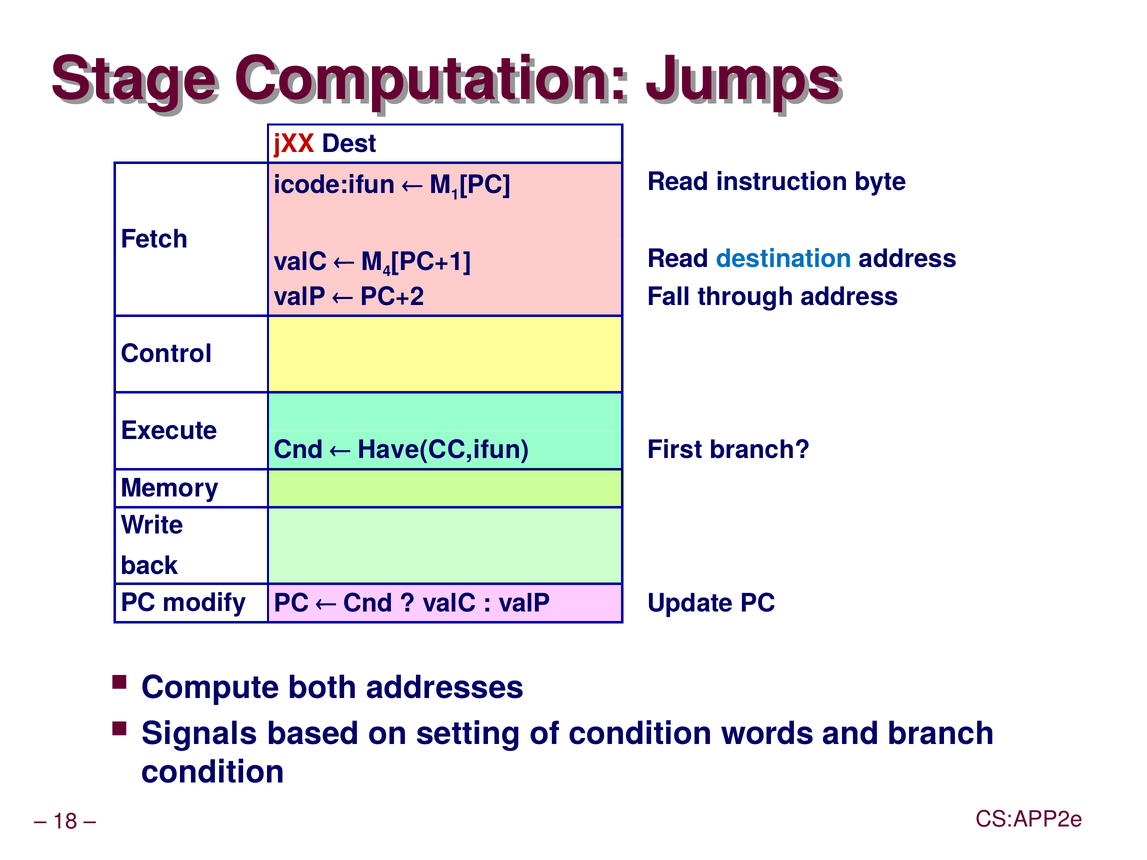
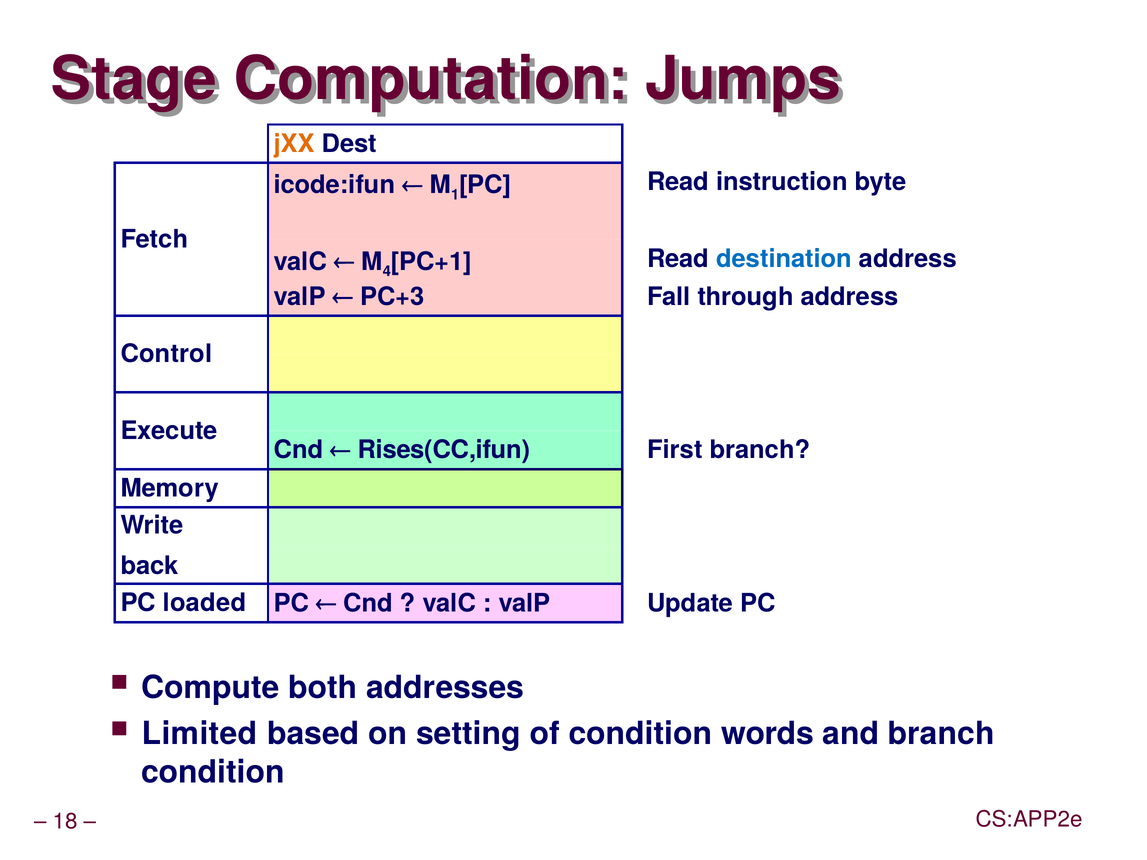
jXX colour: red -> orange (294, 144)
PC+2: PC+2 -> PC+3 (392, 297)
Have(CC,ifun: Have(CC,ifun -> Rises(CC,ifun (444, 450)
modify: modify -> loaded (204, 603)
Signals: Signals -> Limited (200, 734)
